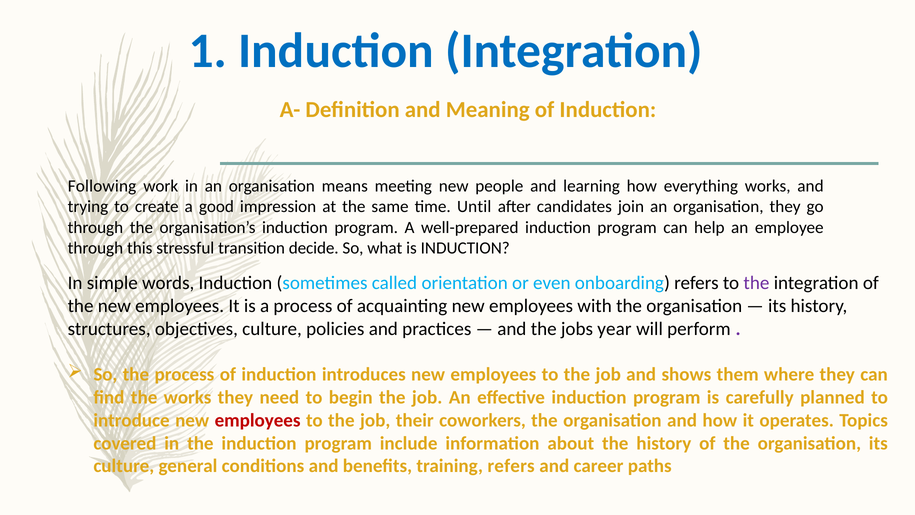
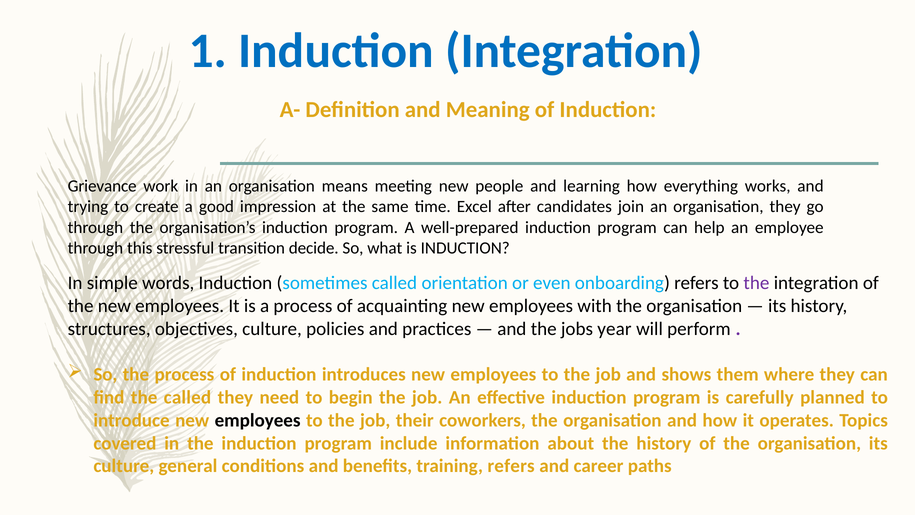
Following: Following -> Grievance (102, 186)
Until: Until -> Excel (474, 207)
the works: works -> called (187, 397)
employees colour: red -> black (258, 420)
